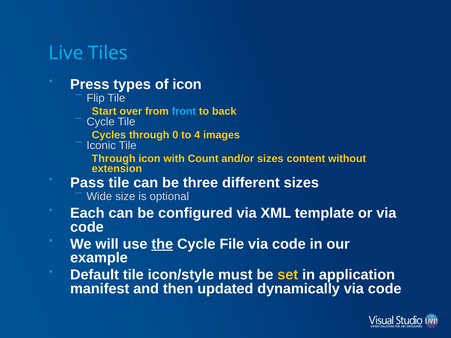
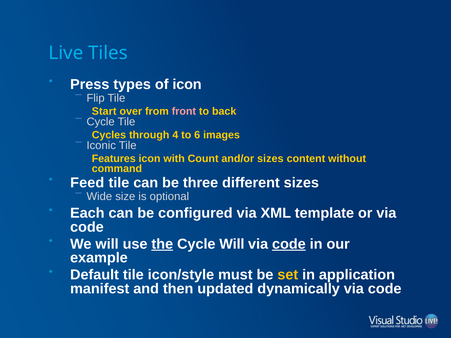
front colour: light blue -> pink (184, 111)
0: 0 -> 4 (175, 135)
4: 4 -> 6 (197, 135)
Through: Through -> Features (114, 159)
extension: extension -> command (117, 169)
Pass: Pass -> Feed (87, 183)
Cycle File: File -> Will (232, 244)
code underline: none -> present (289, 244)
